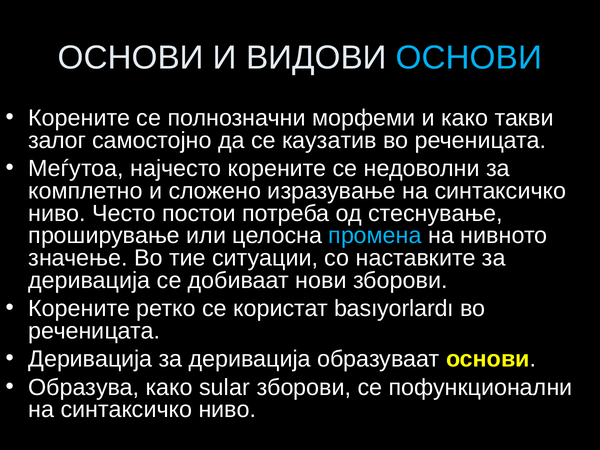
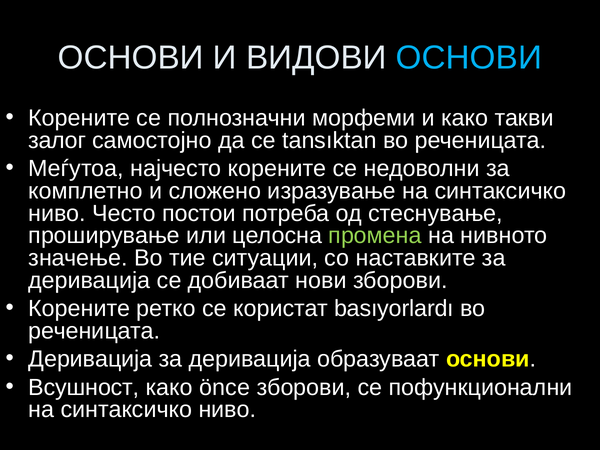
каузатив: каузатив -> tansıktan (329, 141)
промена colour: light blue -> light green (375, 236)
Образува: Образува -> Всушност (84, 387)
sular: sular -> önce (225, 387)
